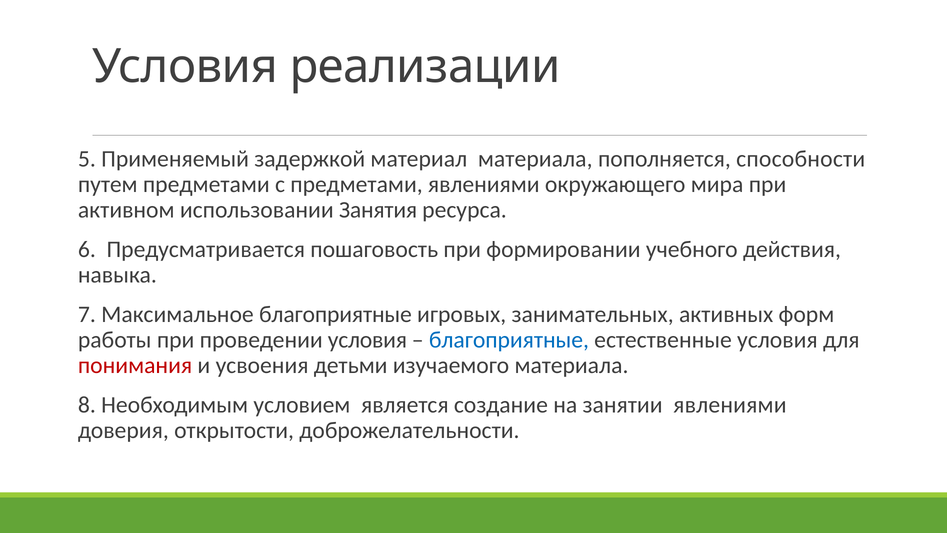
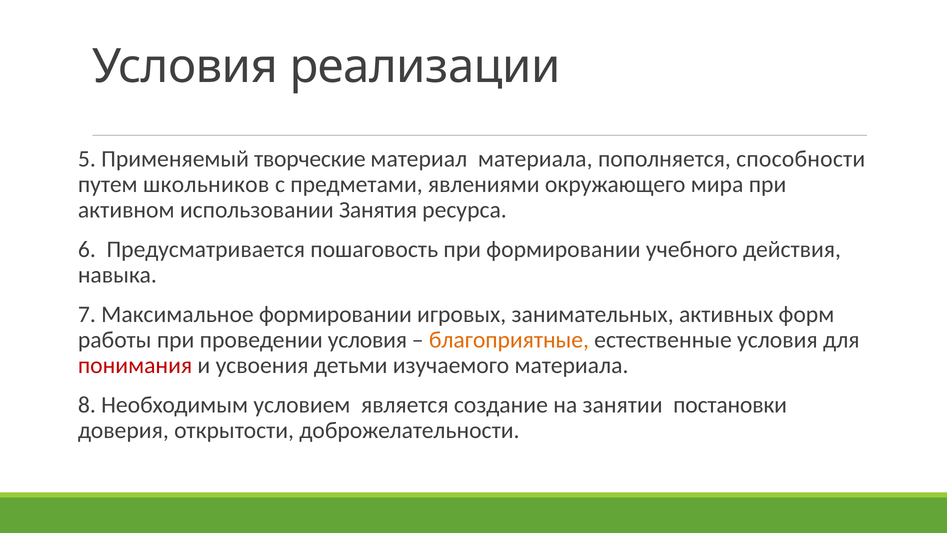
задержкой: задержкой -> творческие (310, 159)
путем предметами: предметами -> школьников (206, 184)
Максимальное благоприятные: благоприятные -> формировании (335, 314)
благоприятные colour: blue -> orange (509, 340)
занятии явлениями: явлениями -> постановки (730, 404)
